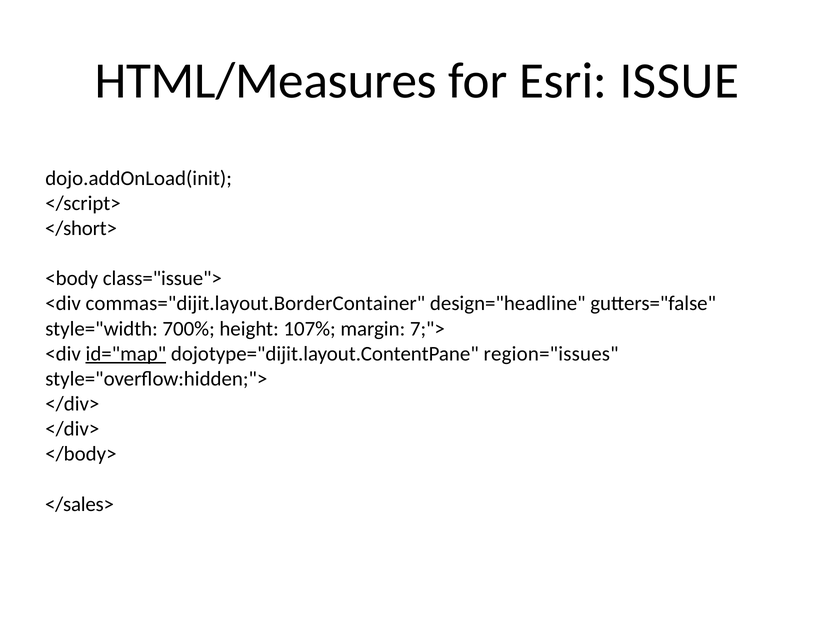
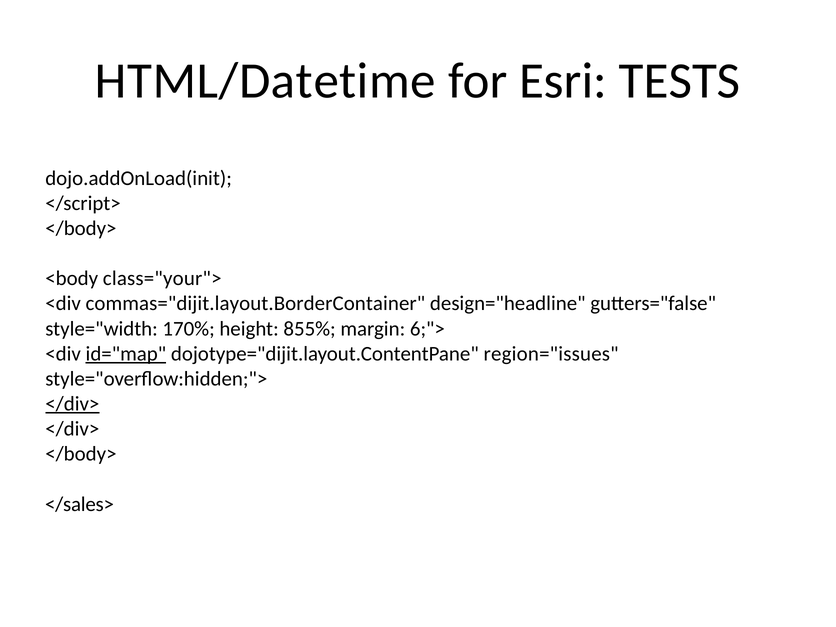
HTML/Measures: HTML/Measures -> HTML/Datetime (265, 81)
ISSUE: ISSUE -> TESTS (680, 81)
</short>: </short> -> </body> (81, 228)
class="issue">: class="issue"> -> class="your"> (162, 278)
700%: 700% -> 170% (189, 329)
107%: 107% -> 855% (310, 329)
7;">: 7;"> -> 6;"> (427, 329)
</div> underline: none -> present (72, 404)
